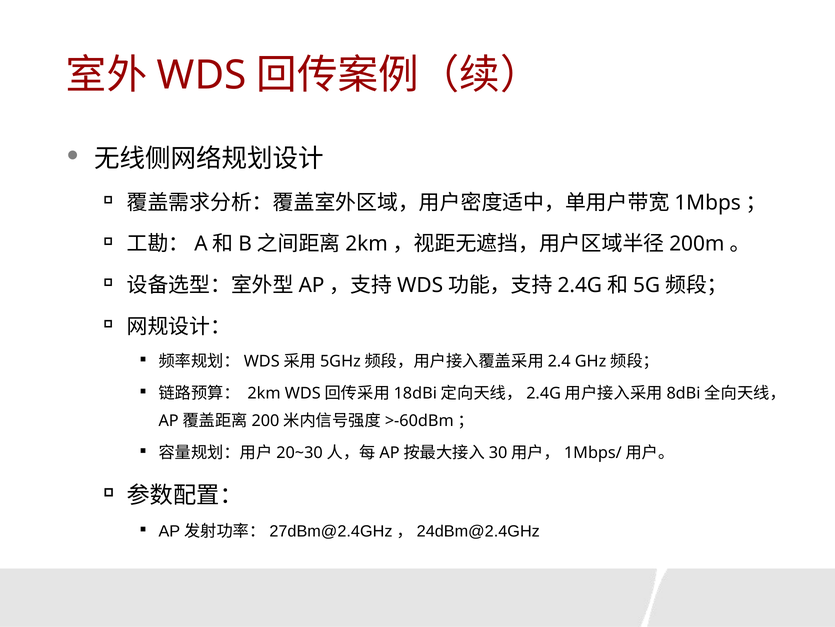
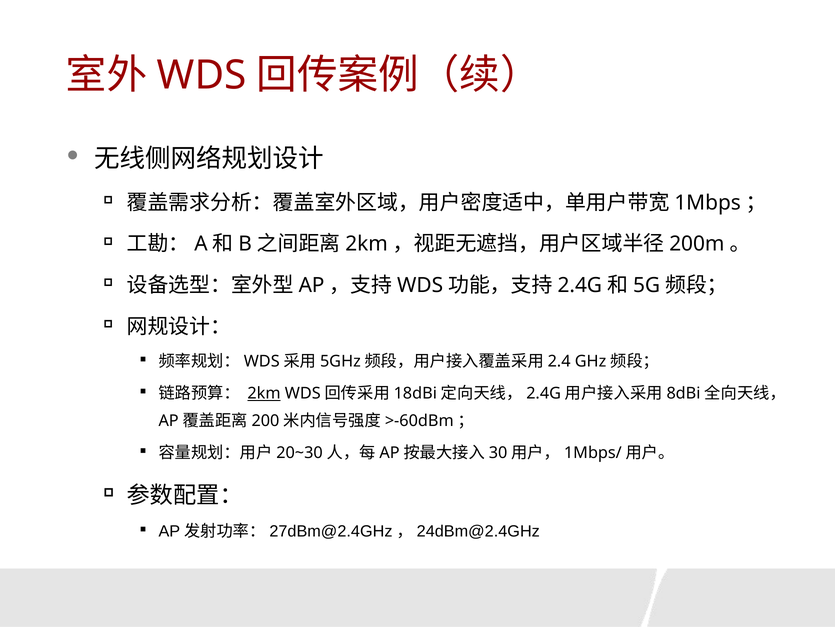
2km underline: none -> present (264, 393)
